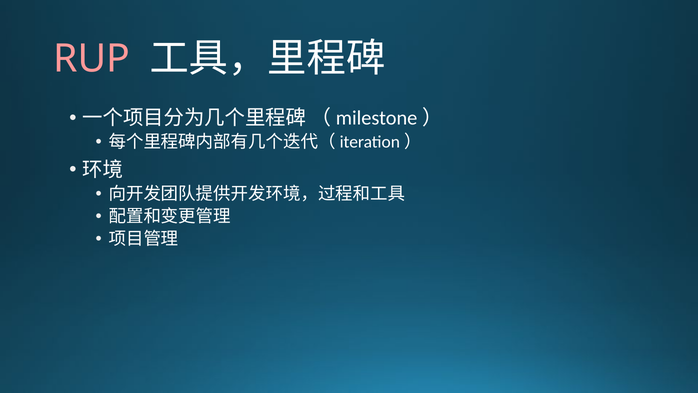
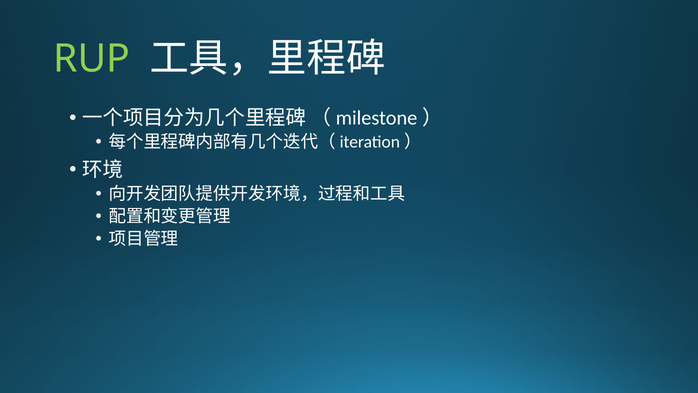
RUP colour: pink -> light green (92, 59)
